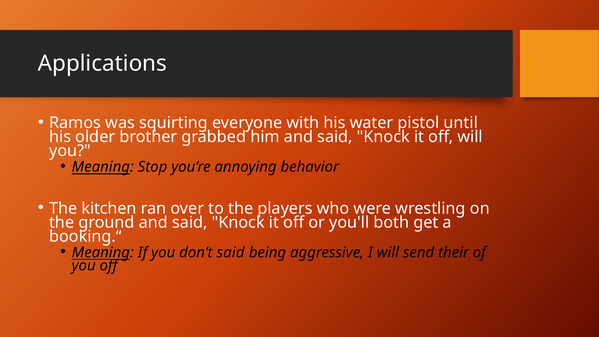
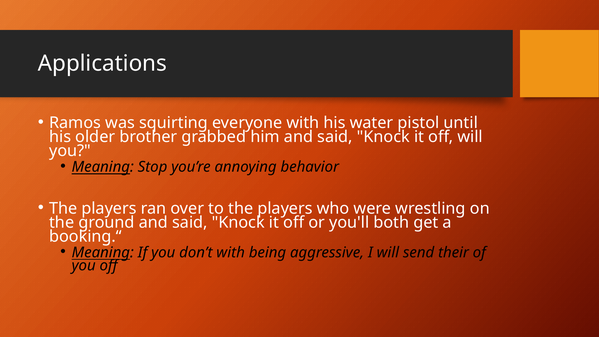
kitchen: kitchen -> players (109, 208)
don’t said: said -> with (231, 252)
